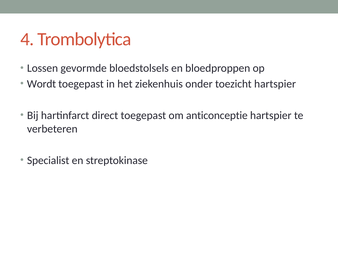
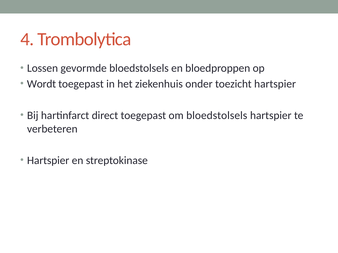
om anticonceptie: anticonceptie -> bloedstolsels (217, 116)
Specialist: Specialist -> Hartspier (48, 161)
